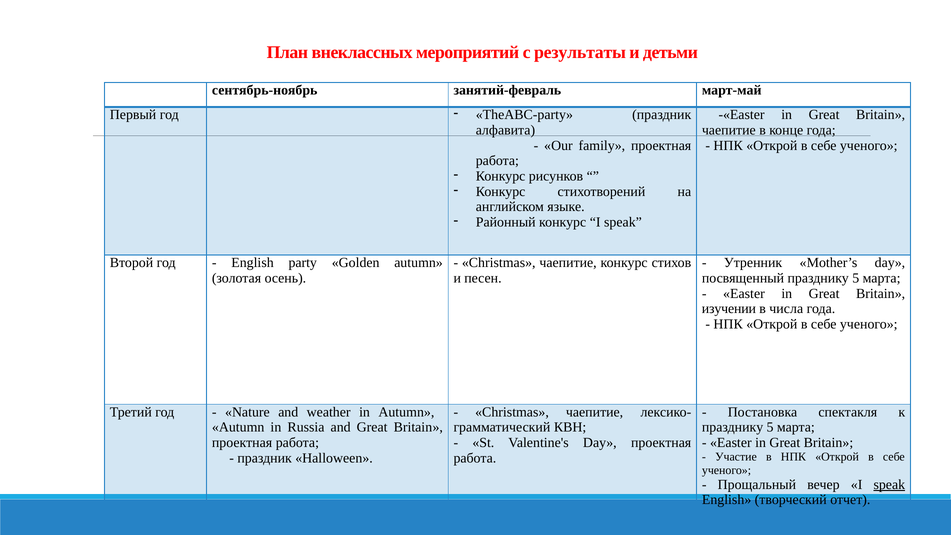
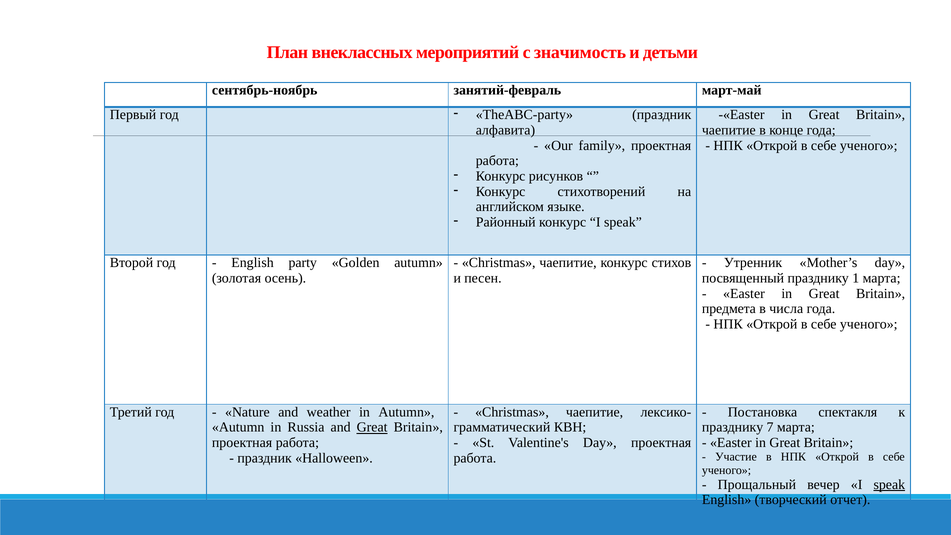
результаты: результаты -> значимость (580, 52)
посвященный празднику 5: 5 -> 1 (856, 278)
изучении: изучении -> предмета (729, 309)
Great underline: none -> present (372, 427)
5: 5 -> 7 (770, 427)
